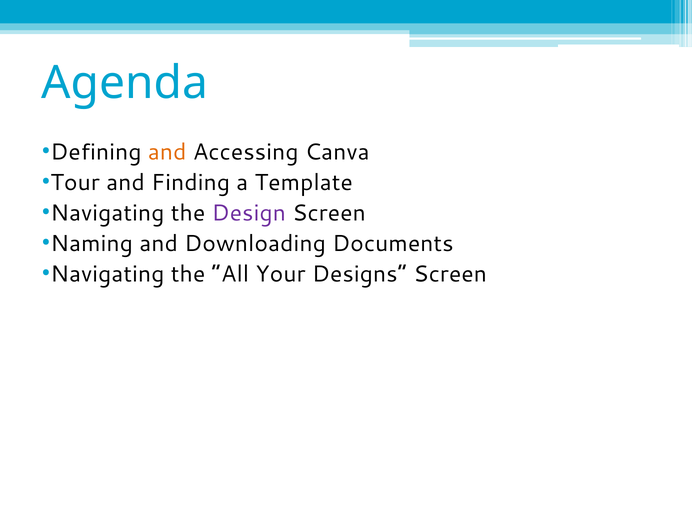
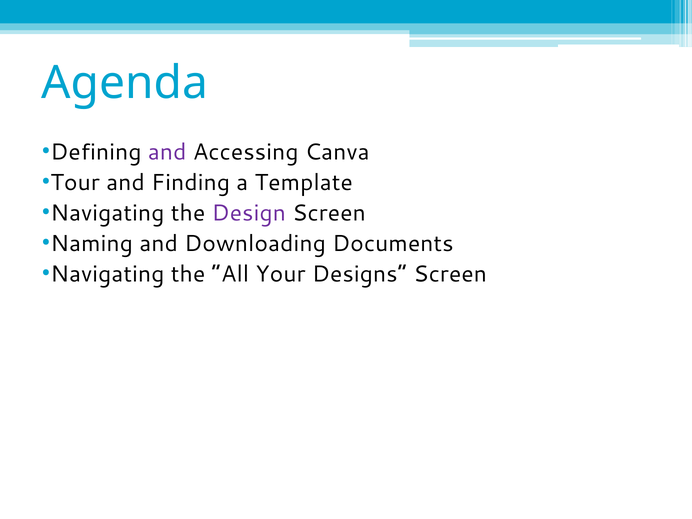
and colour: orange -> purple (167, 152)
